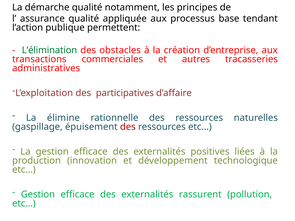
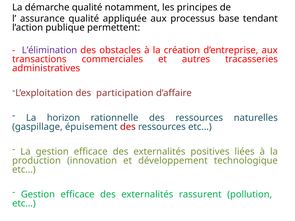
L’élimination colour: green -> purple (49, 50)
participatives: participatives -> participation (125, 93)
élimine: élimine -> horizon (63, 118)
